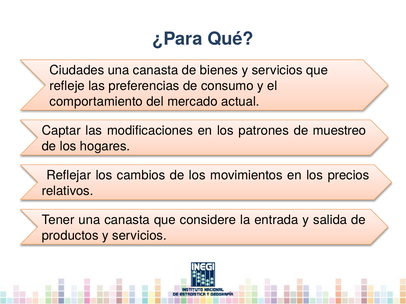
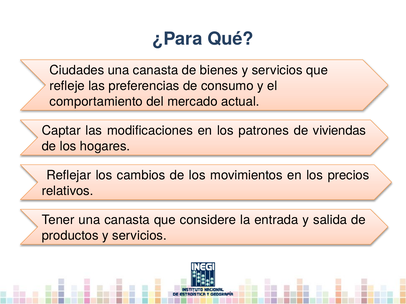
muestreo: muestreo -> viviendas (339, 131)
